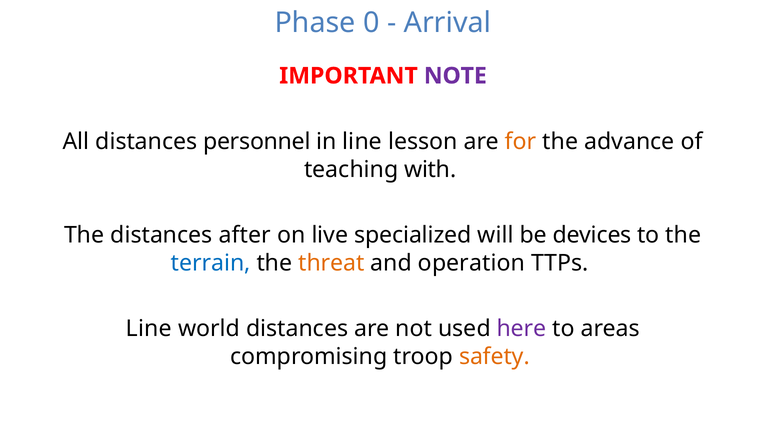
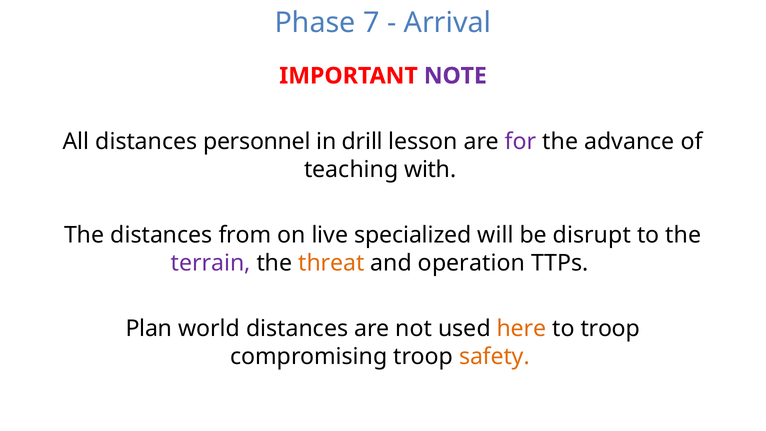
0: 0 -> 7 (371, 23)
in line: line -> drill (362, 142)
for colour: orange -> purple (521, 142)
after: after -> from (245, 235)
devices: devices -> disrupt (592, 235)
terrain colour: blue -> purple (211, 263)
Line: Line -> Plan (149, 329)
here colour: purple -> orange (522, 329)
to areas: areas -> troop (610, 329)
